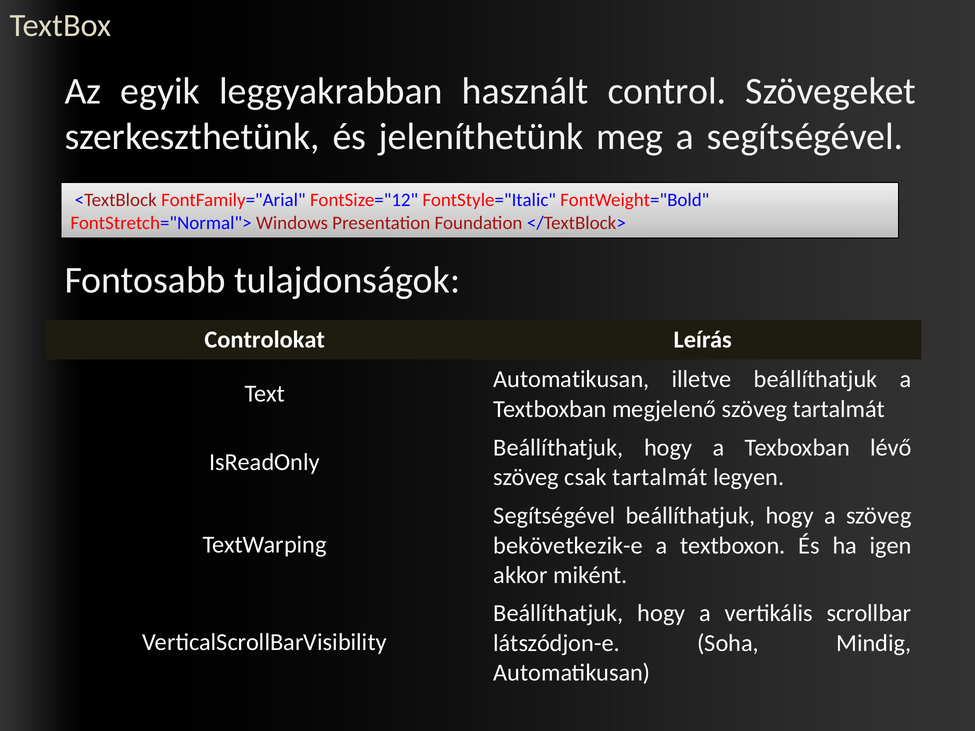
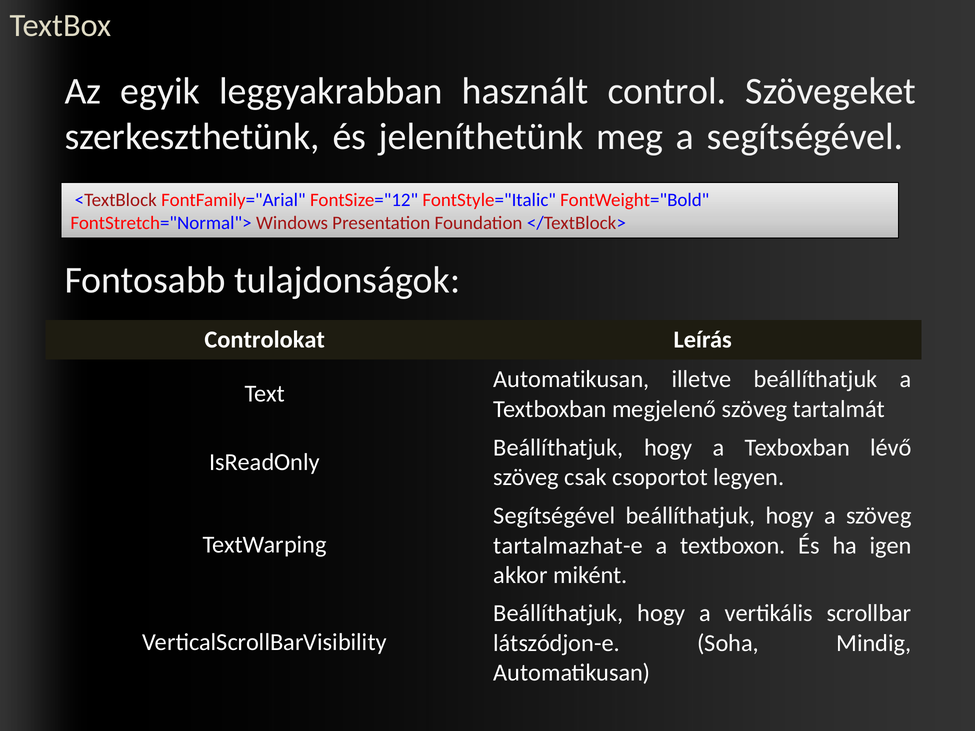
csak tartalmát: tartalmát -> csoportot (660, 478)
bekövetkezik-e: bekövetkezik-e -> tartalmazhat-e (568, 546)
